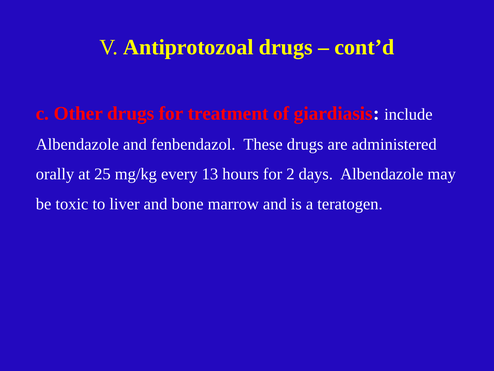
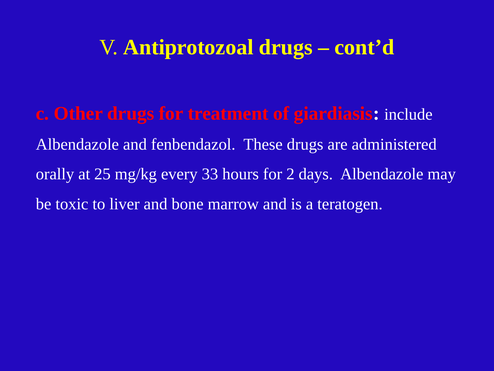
13: 13 -> 33 (210, 174)
